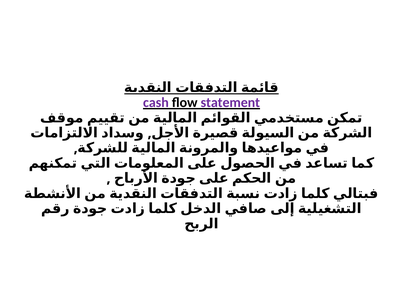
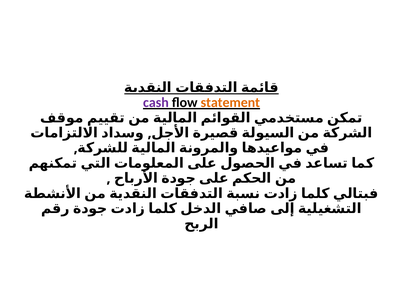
statement colour: purple -> orange (230, 102)
